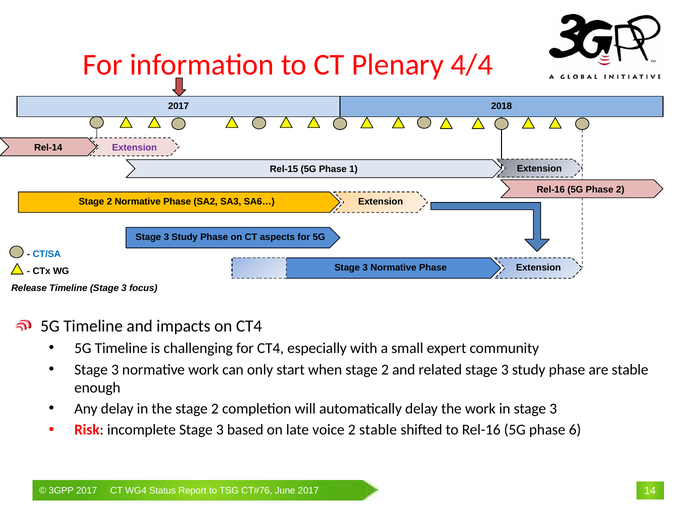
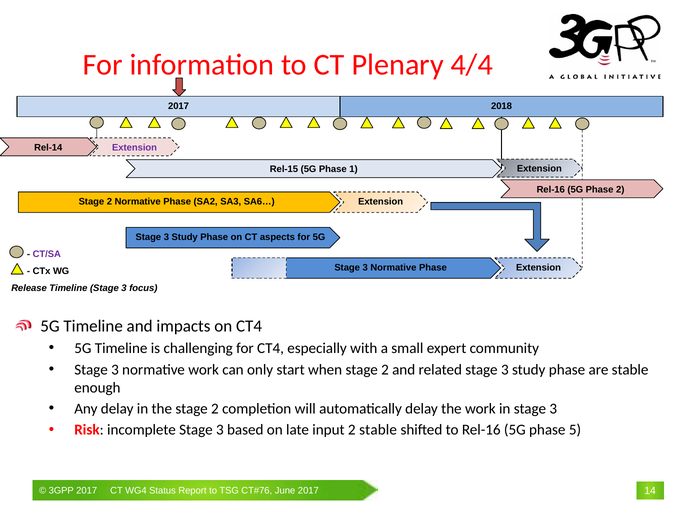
CT/SA colour: blue -> purple (47, 254)
voice: voice -> input (328, 430)
6: 6 -> 5 (575, 430)
